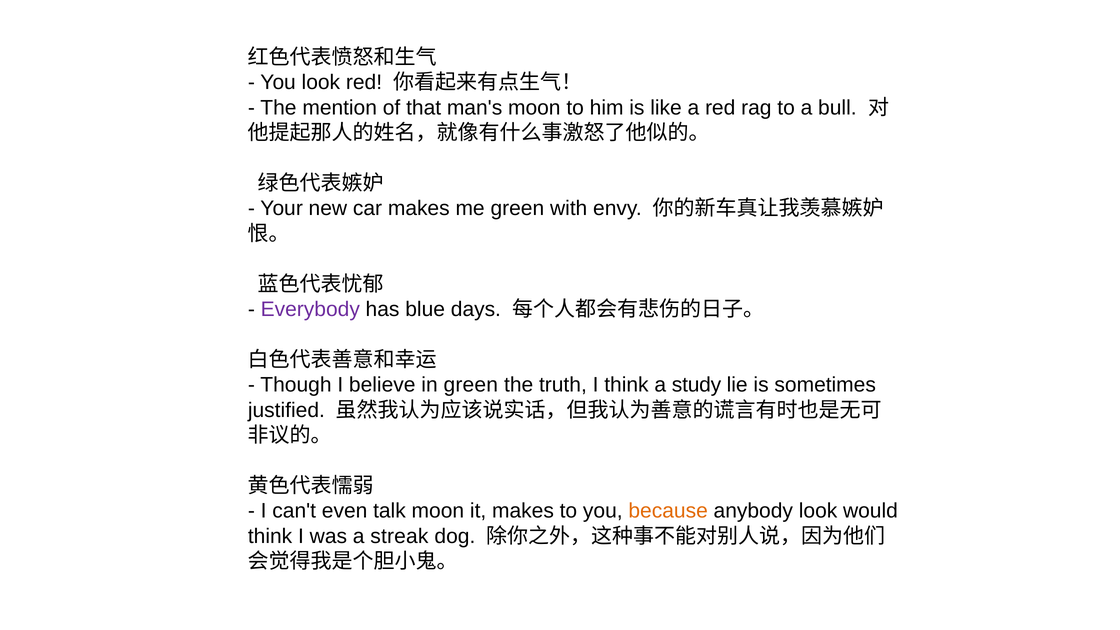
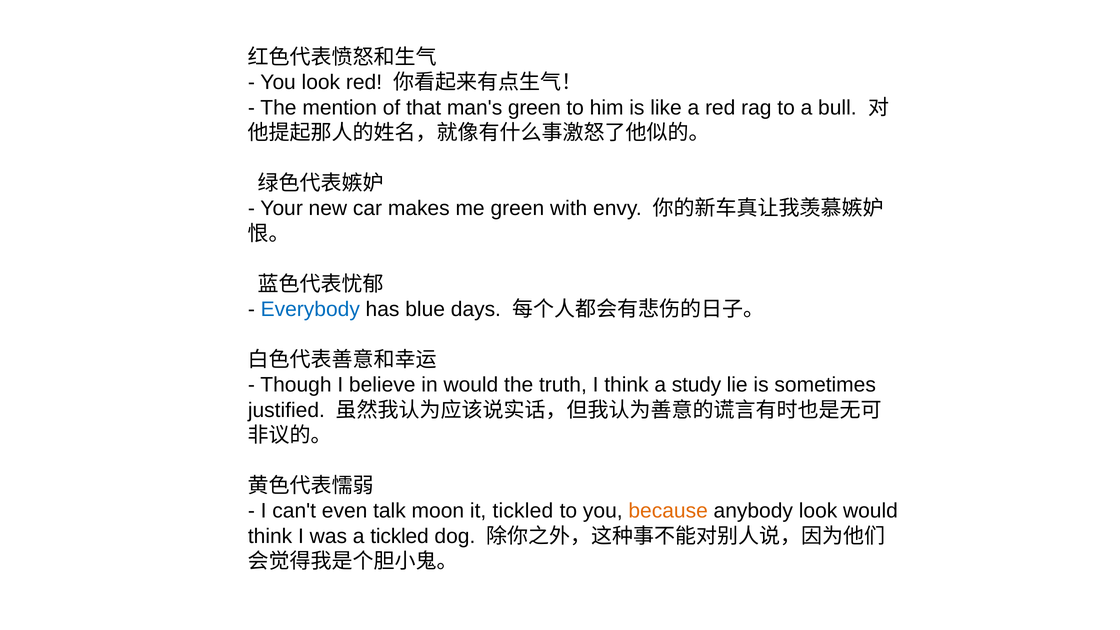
man's moon: moon -> green (534, 108)
Everybody colour: purple -> blue (310, 309)
in green: green -> would (471, 385)
it makes: makes -> tickled (523, 511)
a streak: streak -> tickled (400, 536)
